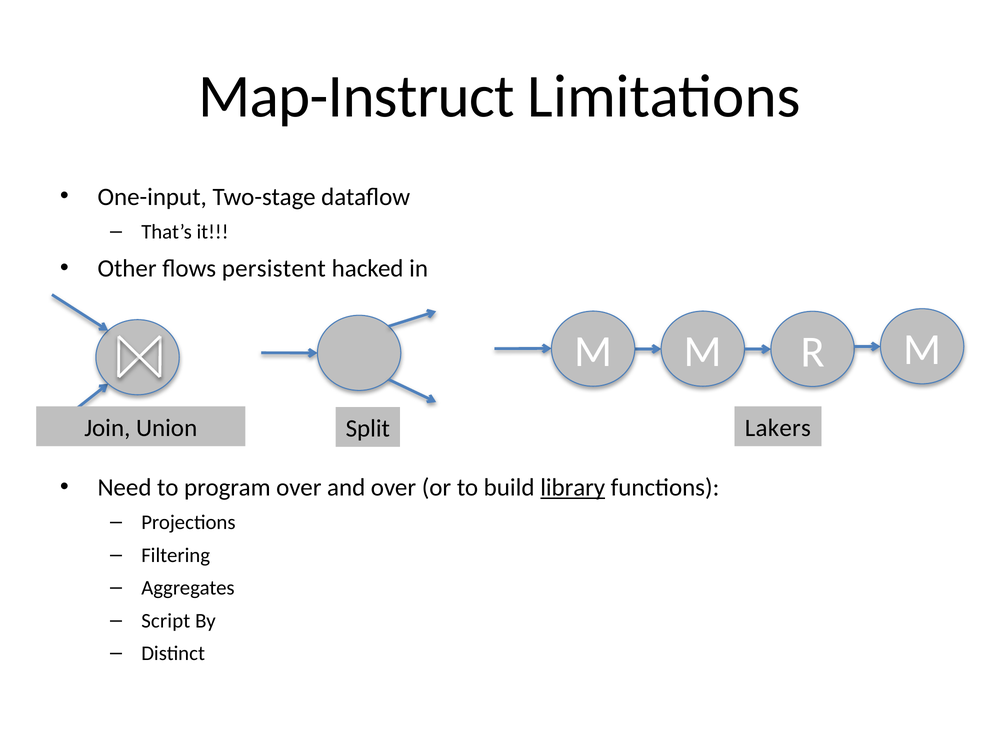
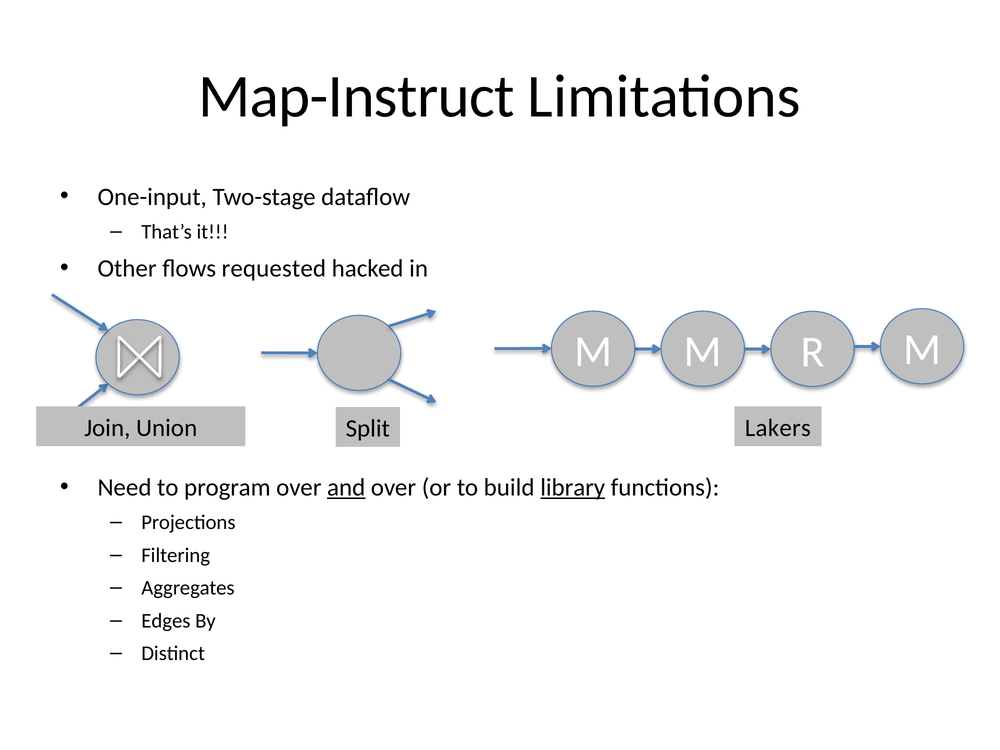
persistent: persistent -> requested (274, 268)
and underline: none -> present (346, 487)
Script: Script -> Edges (166, 621)
